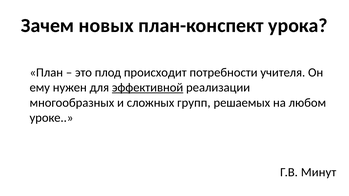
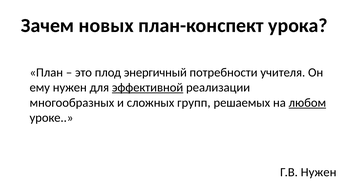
происходит: происходит -> энергичный (155, 73)
любом underline: none -> present (307, 103)
Г.В Минут: Минут -> Нужен (319, 173)
